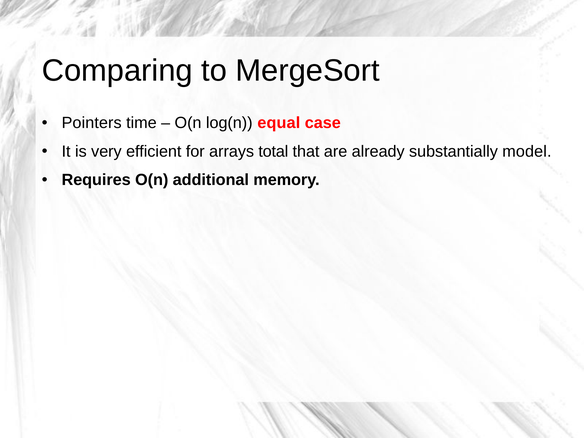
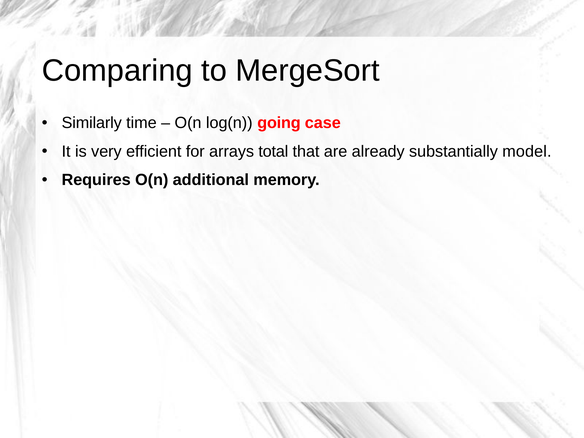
Pointers: Pointers -> Similarly (92, 123)
equal: equal -> going (279, 123)
